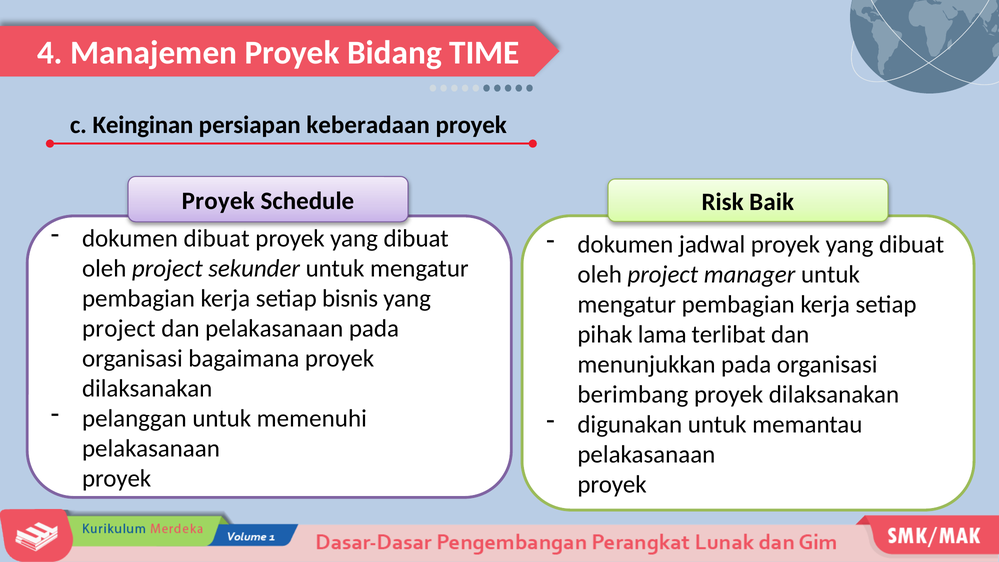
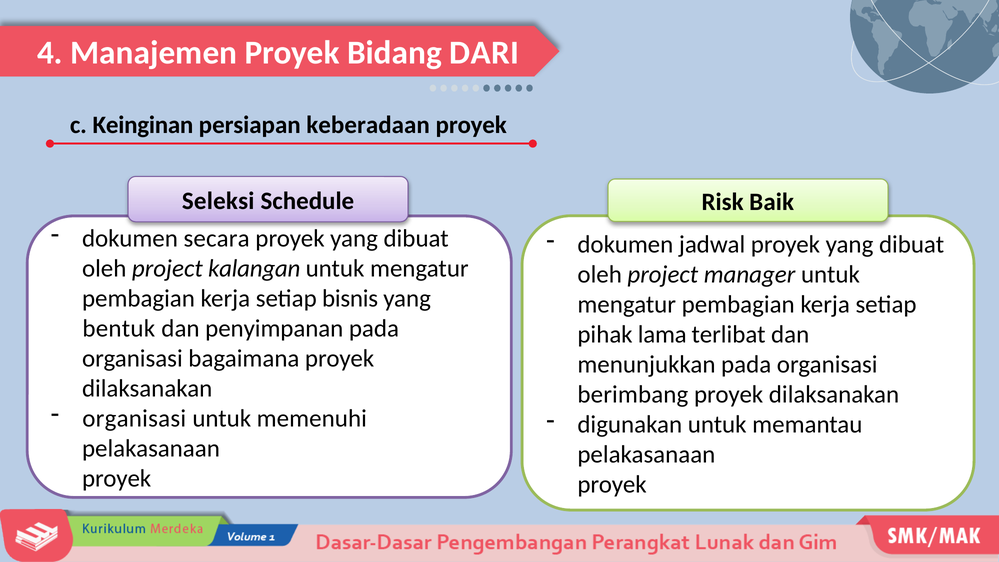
TIME: TIME -> DARI (484, 53)
Proyek: Proyek -> Seleksi (218, 201)
dokumen dibuat: dibuat -> secara (217, 238)
sekunder: sekunder -> kalangan (254, 268)
project: project -> bentuk (119, 328)
dan pelakasanaan: pelakasanaan -> penyimpanan (274, 328)
pelanggan: pelanggan -> organisasi (134, 418)
